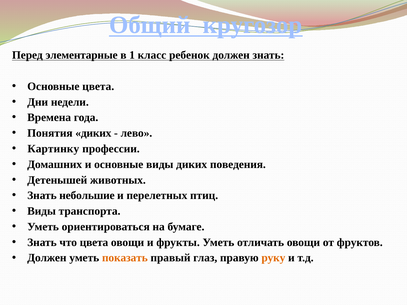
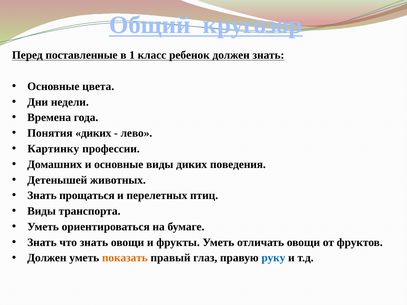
элементарные: элементарные -> поставленные (82, 55)
небольшие: небольшие -> прощаться (87, 196)
что цвета: цвета -> знать (94, 243)
руку colour: orange -> blue (273, 258)
